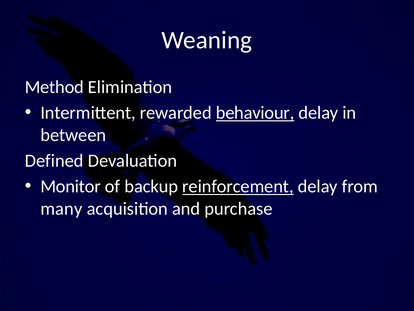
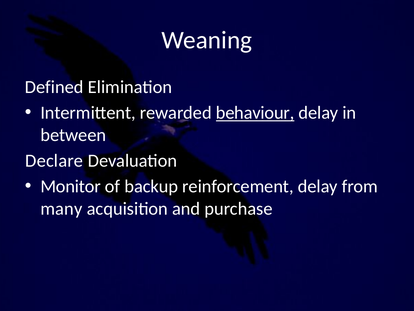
Method: Method -> Defined (54, 87)
Defined: Defined -> Declare (54, 160)
reinforcement underline: present -> none (238, 186)
